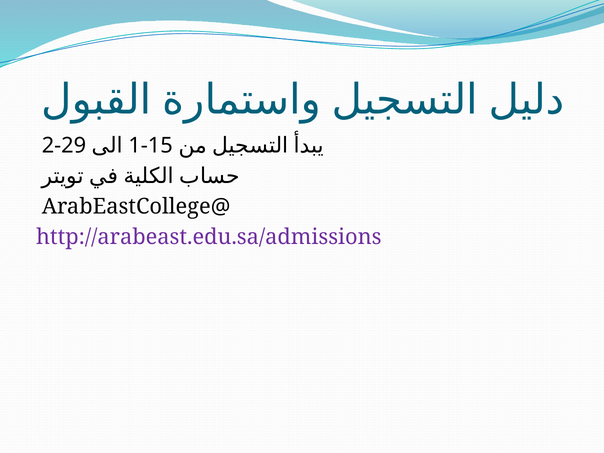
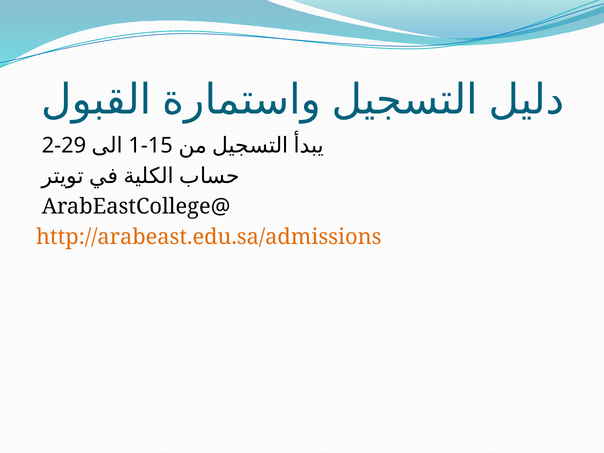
http://arabeast.edu.sa/admissions colour: purple -> orange (209, 237)
